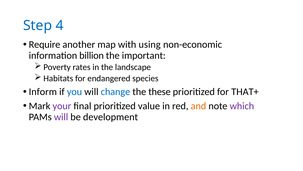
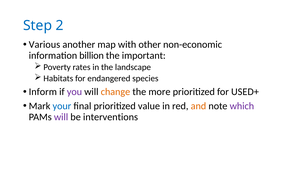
4: 4 -> 2 (60, 25)
Require: Require -> Various (44, 44)
using: using -> other (150, 44)
you colour: blue -> purple (74, 92)
change colour: blue -> orange (115, 92)
these: these -> more (159, 92)
THAT+: THAT+ -> USED+ (245, 92)
your colour: purple -> blue (62, 106)
development: development -> interventions (111, 117)
